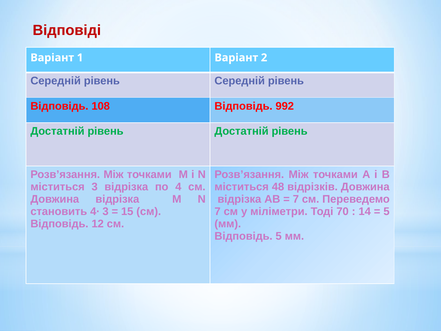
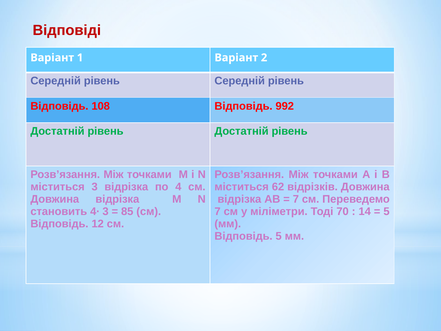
48: 48 -> 62 (278, 187)
15: 15 -> 85 (127, 211)
